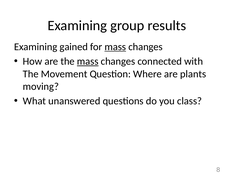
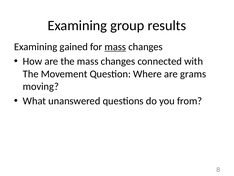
mass underline: present -> none (88, 61)
plants: plants -> grams (193, 74)
class: class -> from (190, 101)
